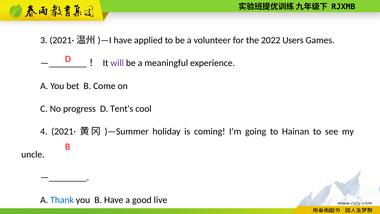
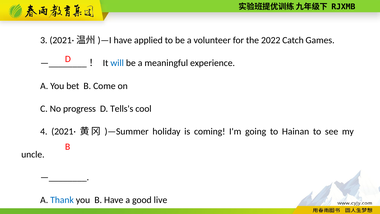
Users: Users -> Catch (293, 40)
will colour: purple -> blue (117, 63)
Tent's: Tent's -> Tells's (122, 109)
